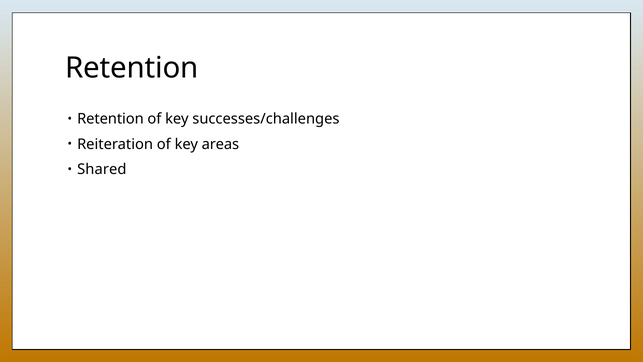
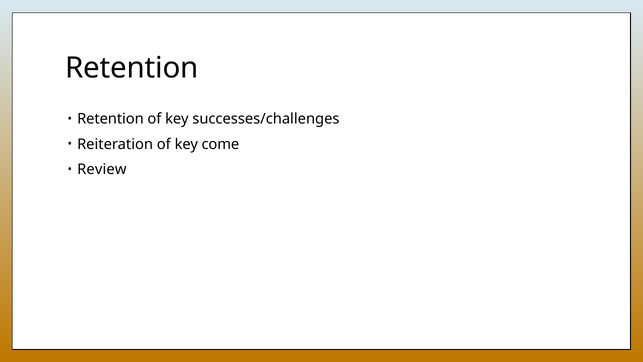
areas: areas -> come (220, 144)
Shared: Shared -> Review (102, 169)
